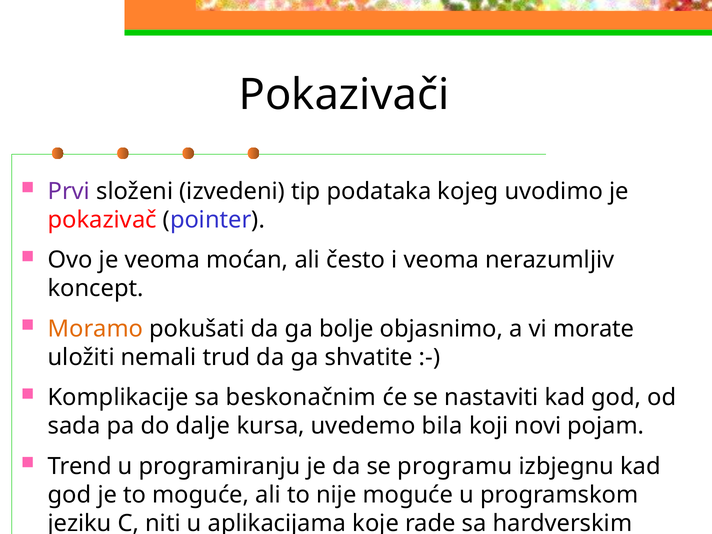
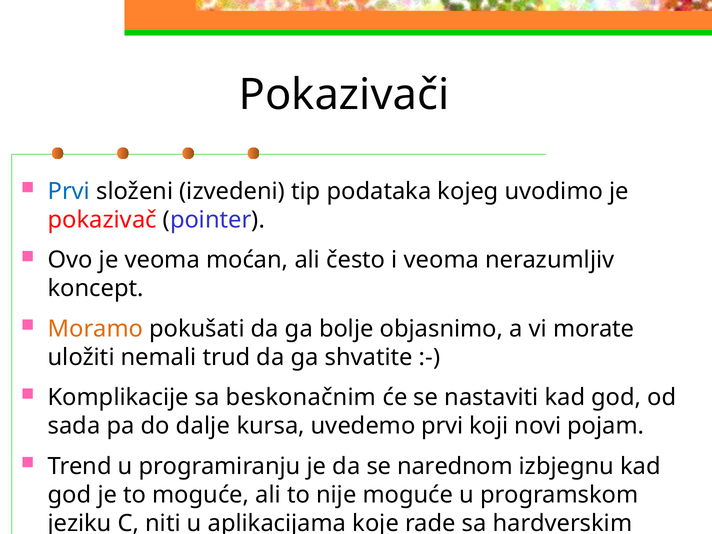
Prvi colour: purple -> blue (69, 191)
uvedemo bila: bila -> prvi (442, 426)
programu: programu -> narednom (455, 466)
